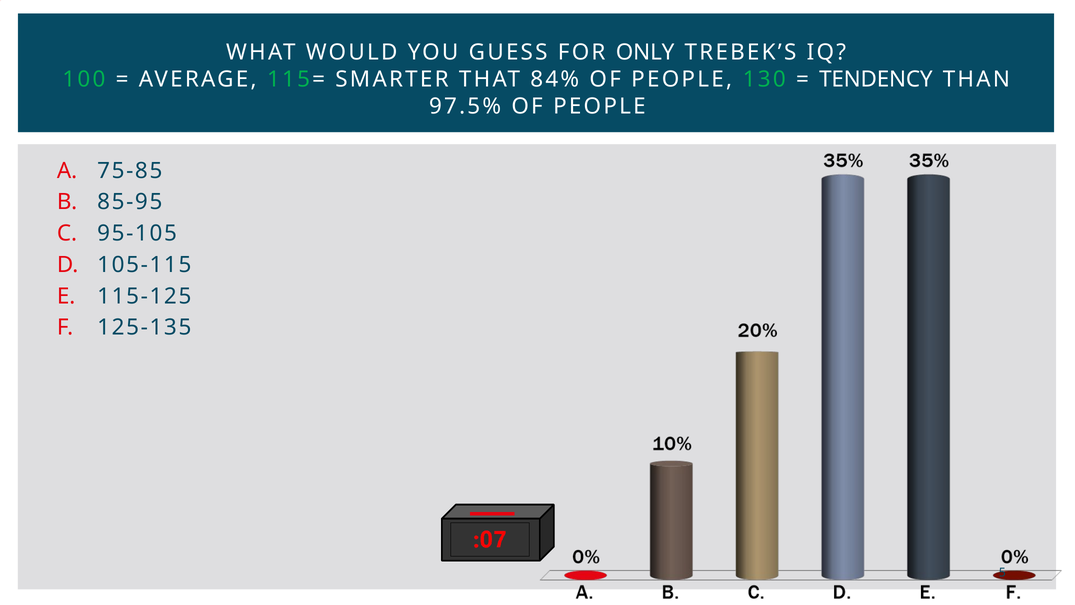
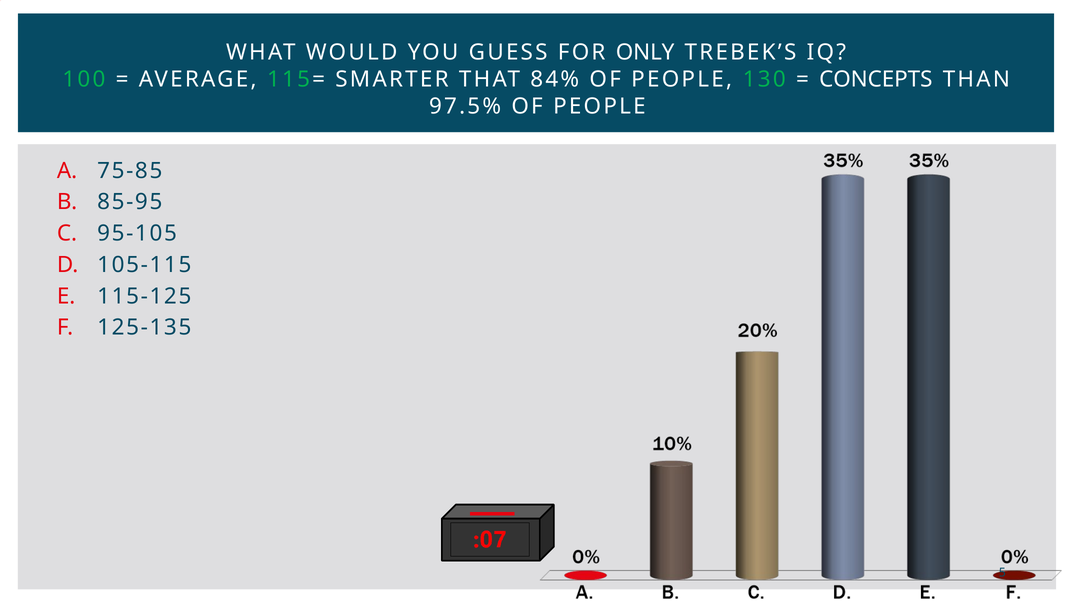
TENDENCY: TENDENCY -> CONCEPTS (876, 79)
